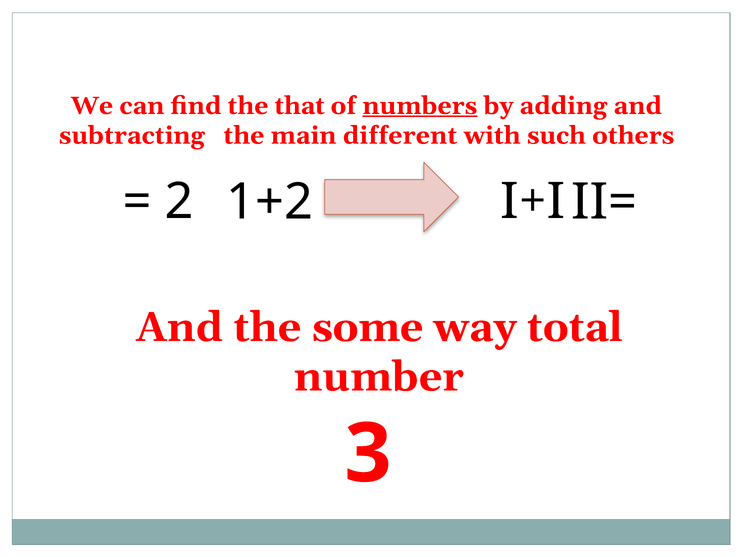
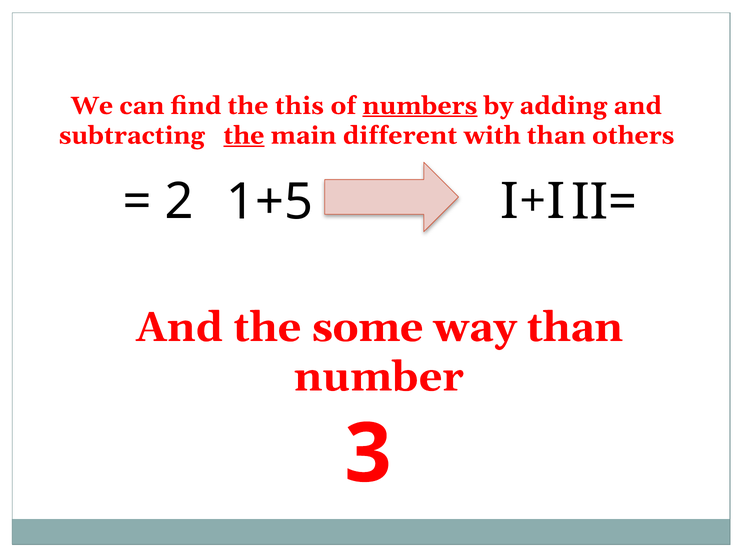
that: that -> this (299, 106)
the underline: none -> present (244, 136)
with such: such -> than (556, 136)
1+2: 1+2 -> 1+5 (270, 202)
way total: total -> than (575, 328)
